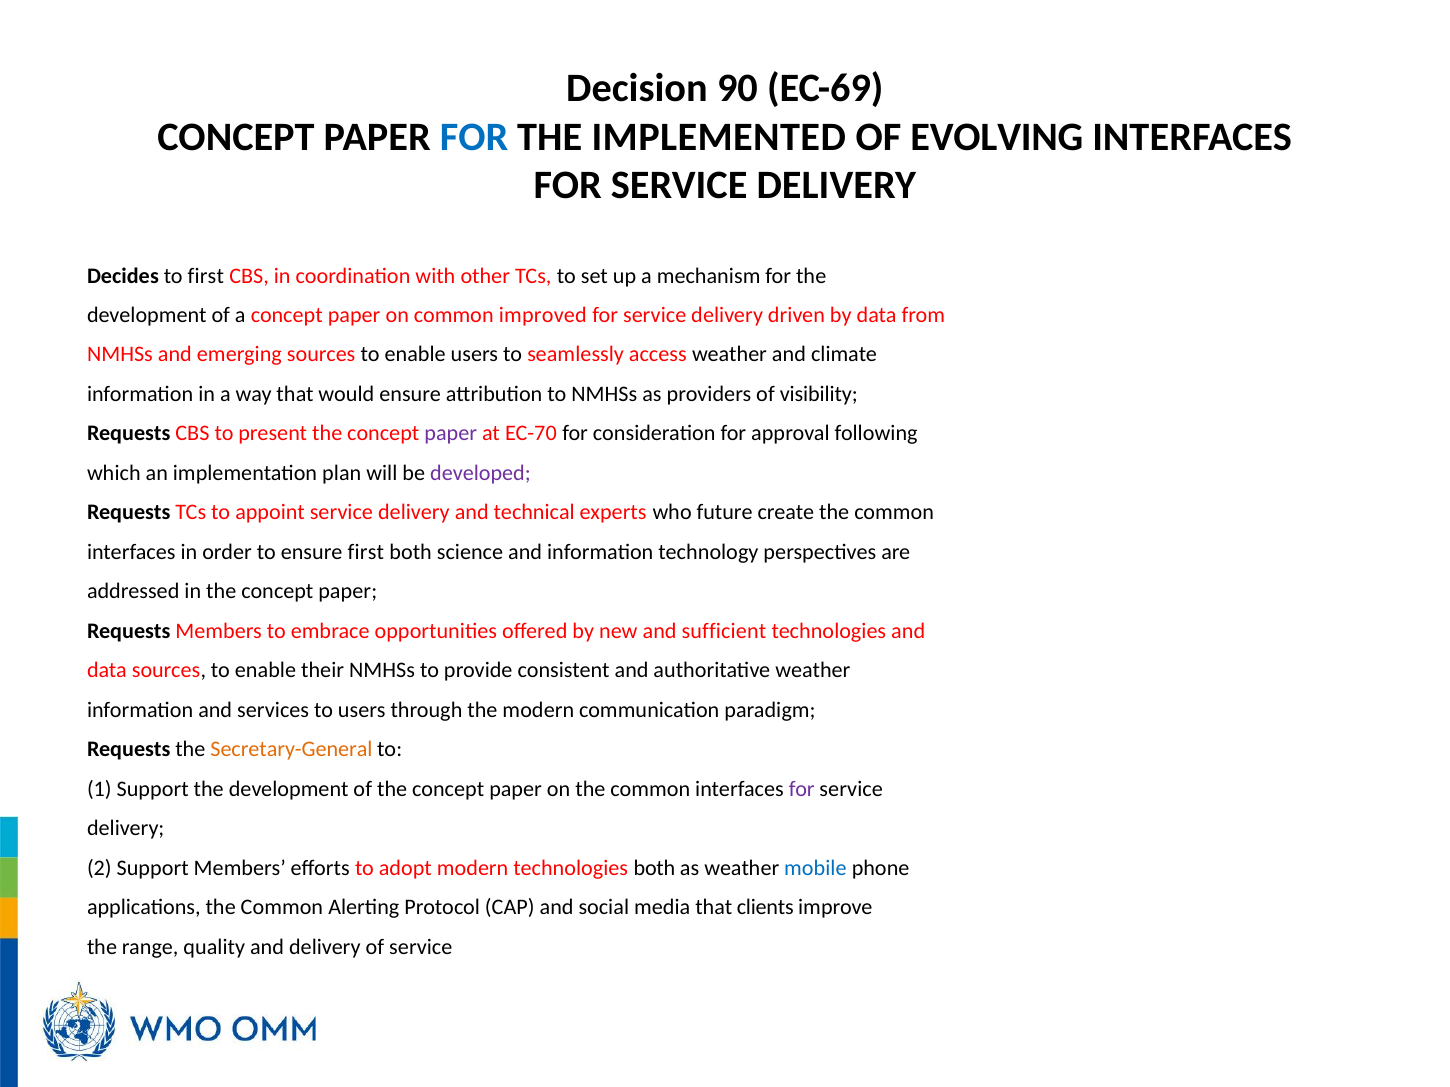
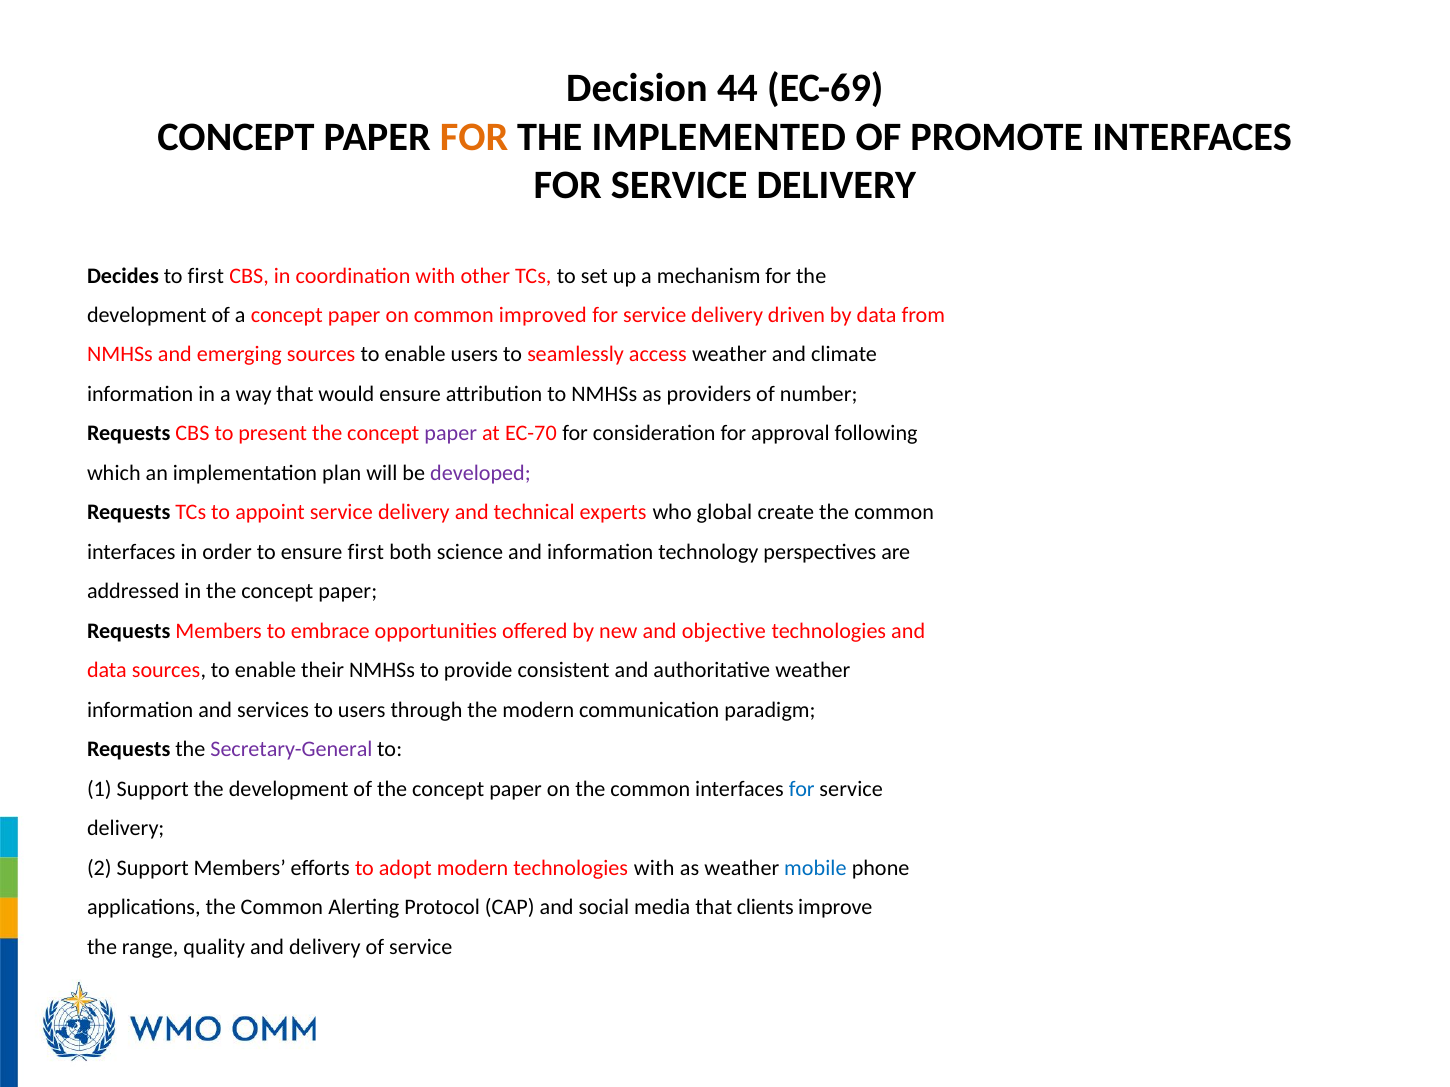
90: 90 -> 44 (737, 89)
FOR colour: blue -> orange (474, 137)
EVOLVING: EVOLVING -> PROMOTE (997, 137)
visibility: visibility -> number (819, 394)
future: future -> global (724, 513)
sufficient: sufficient -> objective (724, 631)
Secretary-General colour: orange -> purple (291, 750)
for colour: purple -> blue (802, 789)
technologies both: both -> with (654, 868)
